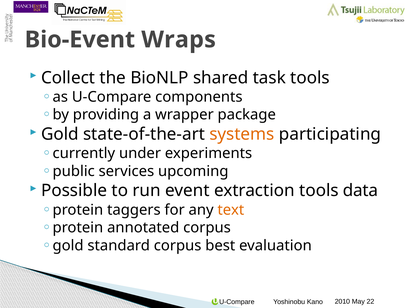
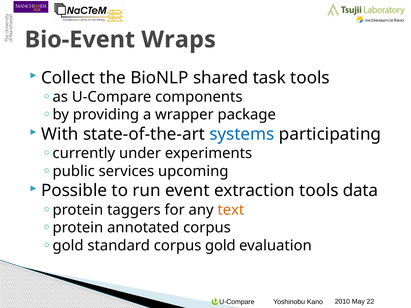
Gold: Gold -> With (60, 134)
systems colour: orange -> blue (242, 134)
corpus best: best -> gold (220, 246)
